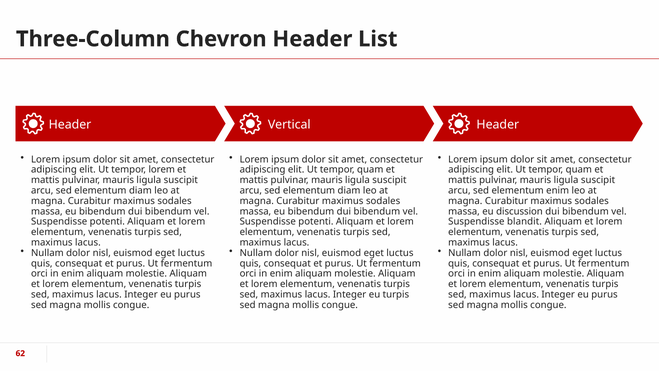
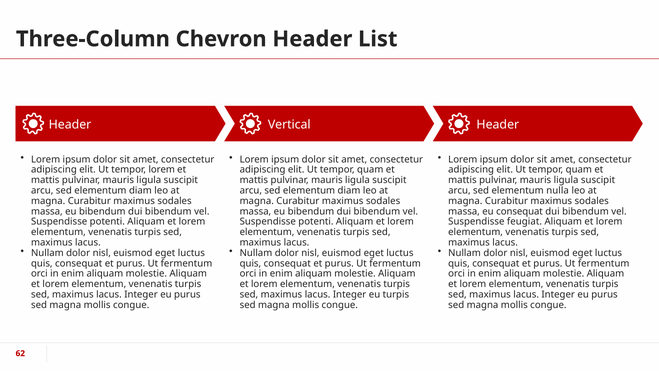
elementum enim: enim -> nulla (558, 190)
eu discussion: discussion -> consequat (520, 211)
blandit: blandit -> feugiat (524, 222)
